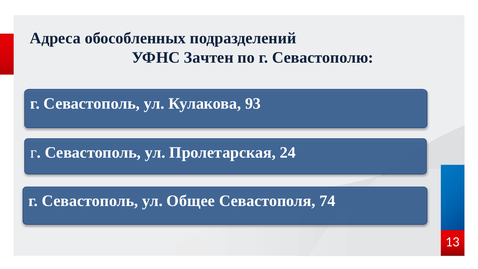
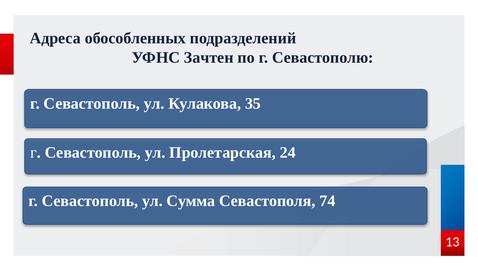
93: 93 -> 35 (253, 103)
Общее: Общее -> Сумма (191, 201)
